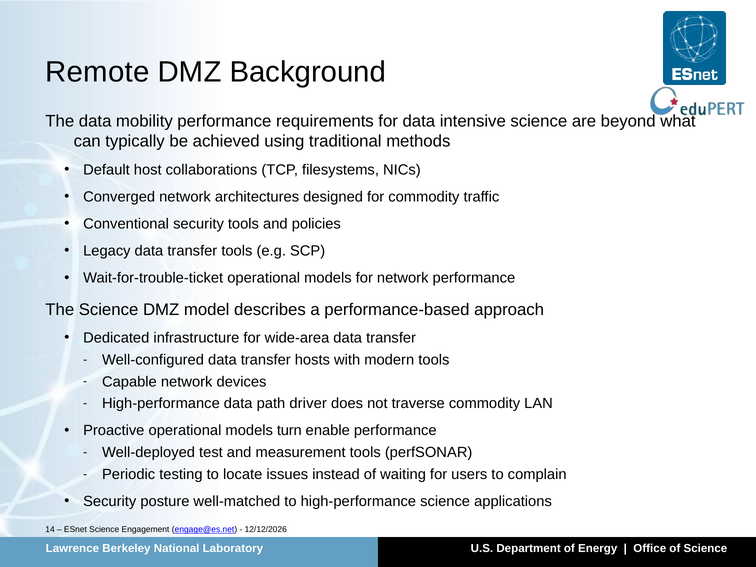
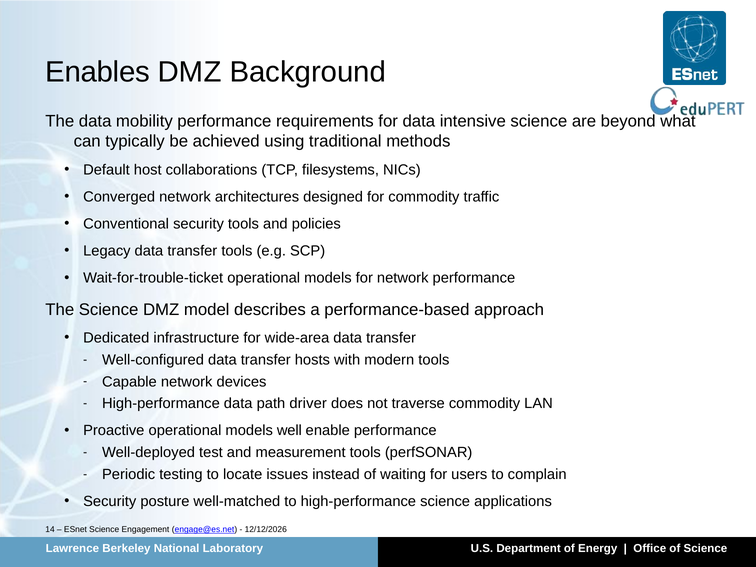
Remote: Remote -> Enables (98, 72)
turn: turn -> well (289, 431)
